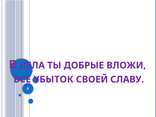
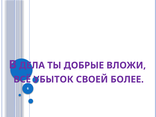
СЛАВУ: СЛАВУ -> БОЛЕЕ (127, 79)
